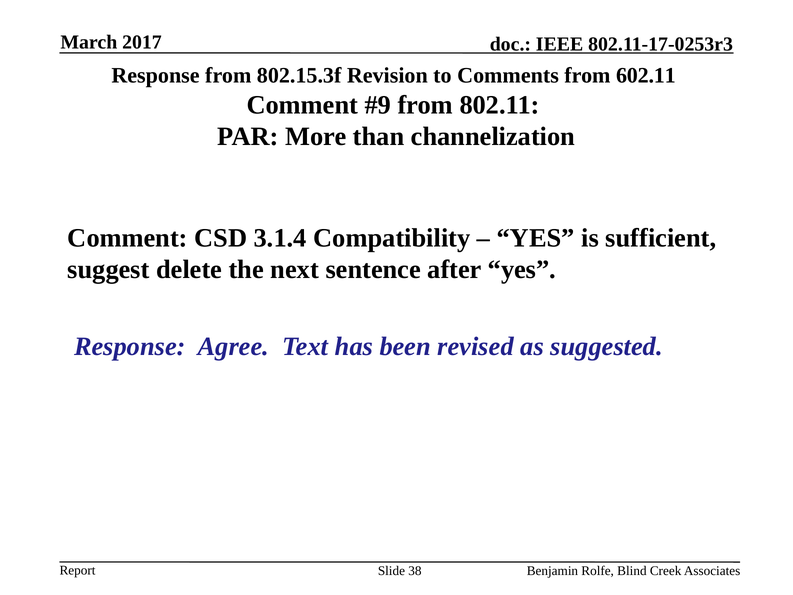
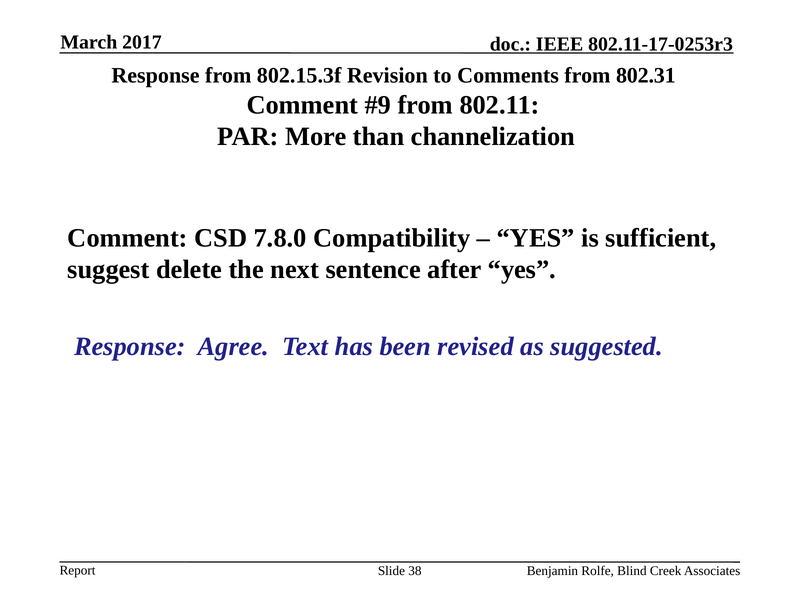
602.11: 602.11 -> 802.31 (646, 75)
3.1.4: 3.1.4 -> 7.8.0 (280, 238)
